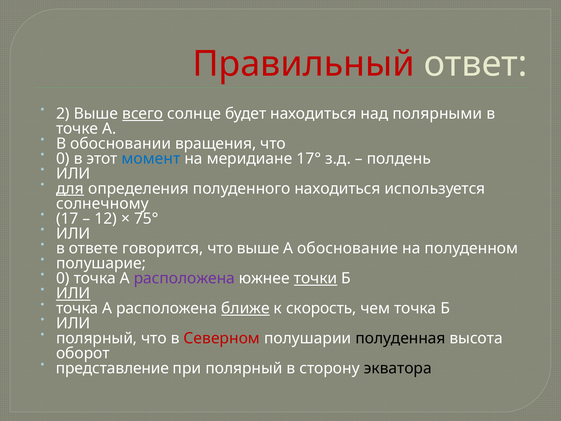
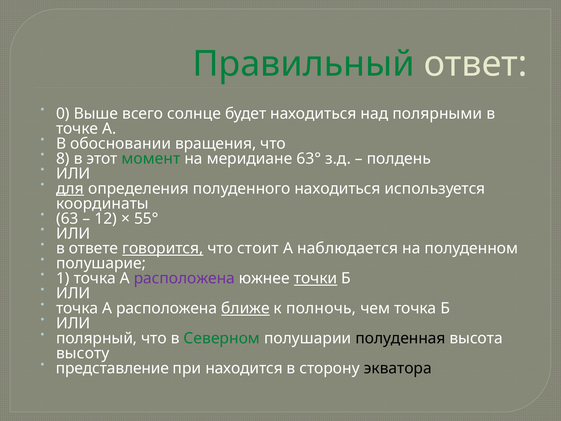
Правильный colour: red -> green (304, 64)
2: 2 -> 0 (63, 114)
всего underline: present -> none (143, 114)
0: 0 -> 8 (63, 159)
момент colour: blue -> green (151, 159)
17°: 17° -> 63° (309, 159)
солнечному: солнечному -> координаты (102, 203)
17: 17 -> 63 (67, 218)
75°: 75° -> 55° (146, 218)
говорится underline: none -> present (163, 248)
что выше: выше -> стоит (258, 248)
обоснование: обоснование -> наблюдается (348, 248)
0: 0 -> 1 (63, 278)
ИЛИ underline: present -> none (73, 293)
скорость: скорость -> полночь (321, 308)
Северном colour: red -> green (222, 338)
оборот: оборот -> высоту (83, 353)
при полярный: полярный -> находится (244, 368)
